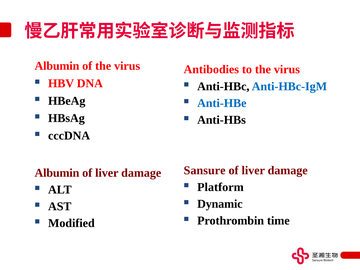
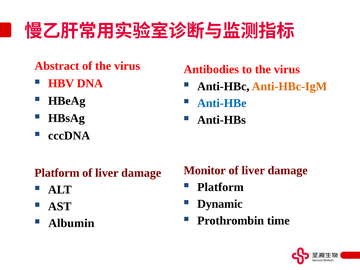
Albumin: Albumin -> Abstract (57, 66)
Anti-HBc-IgM colour: blue -> orange (289, 86)
Sansure: Sansure -> Monitor (205, 170)
Albumin: Albumin -> Platform (57, 173)
Modified: Modified -> Albumin (71, 223)
